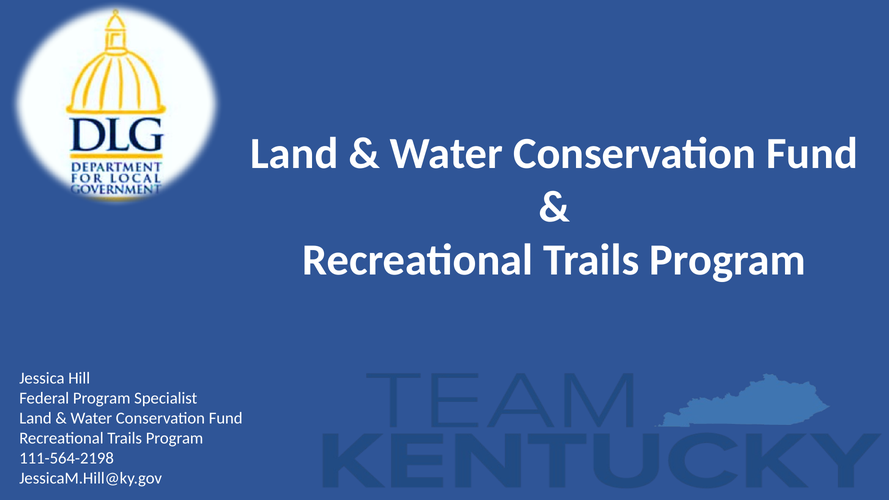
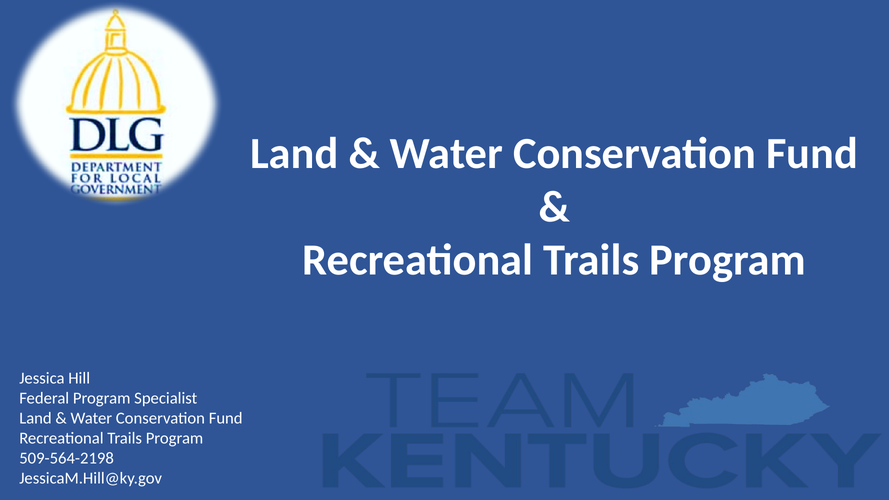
111-564-2198: 111-564-2198 -> 509-564-2198 (67, 458)
